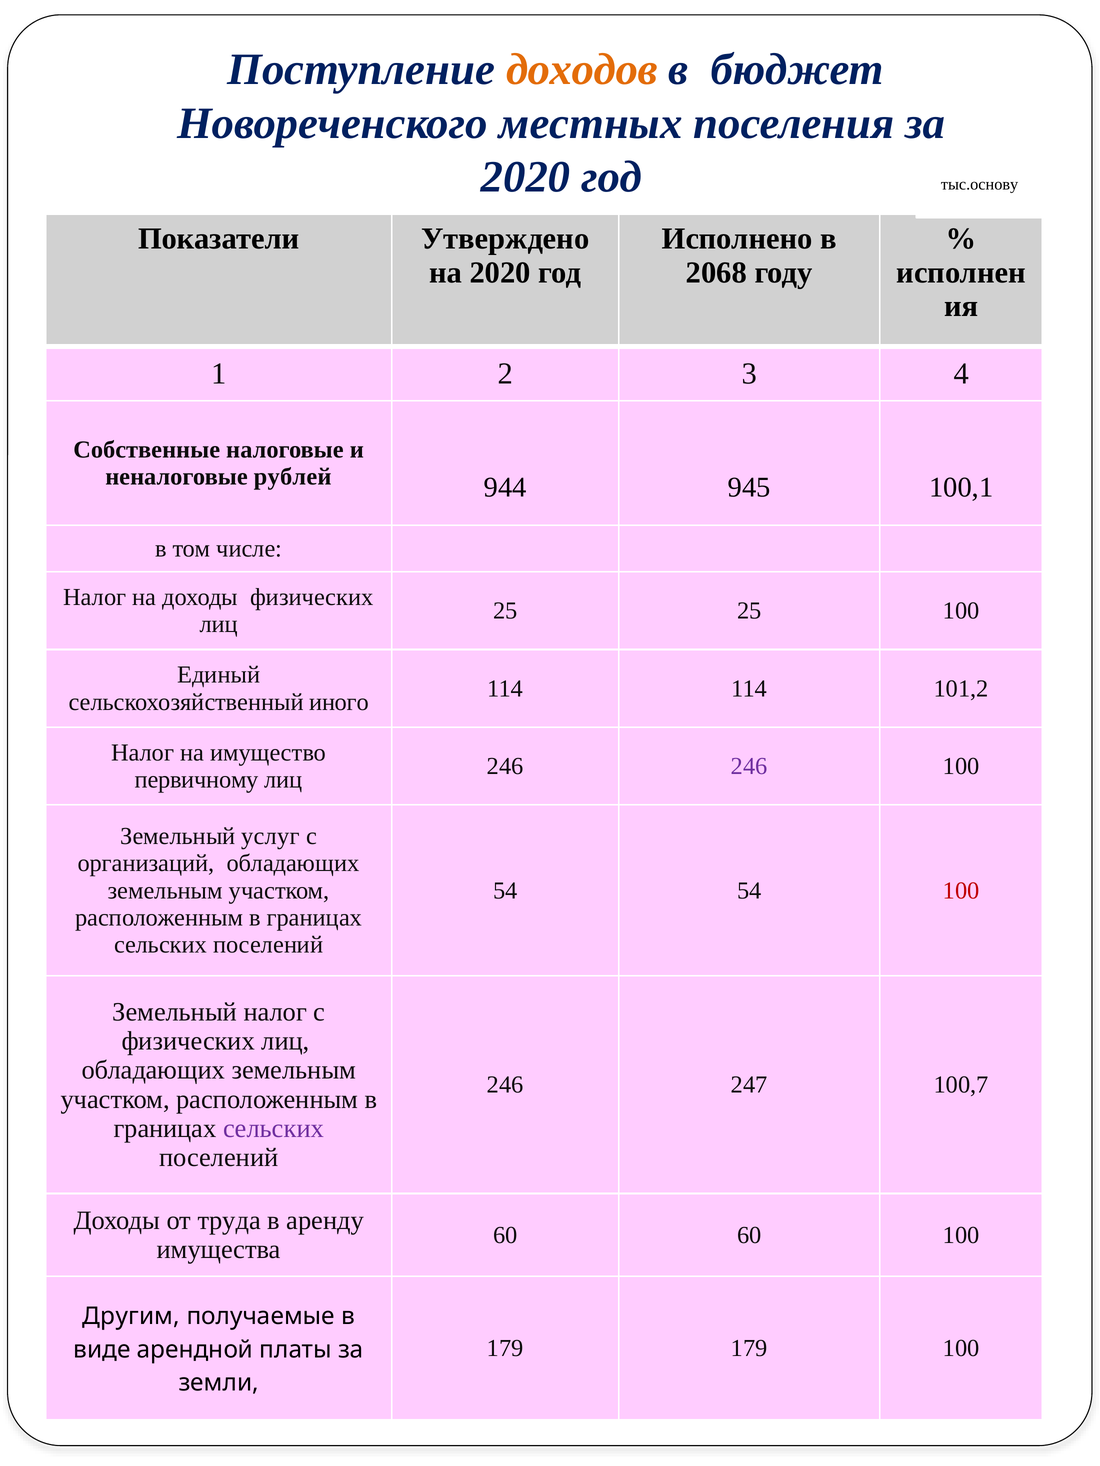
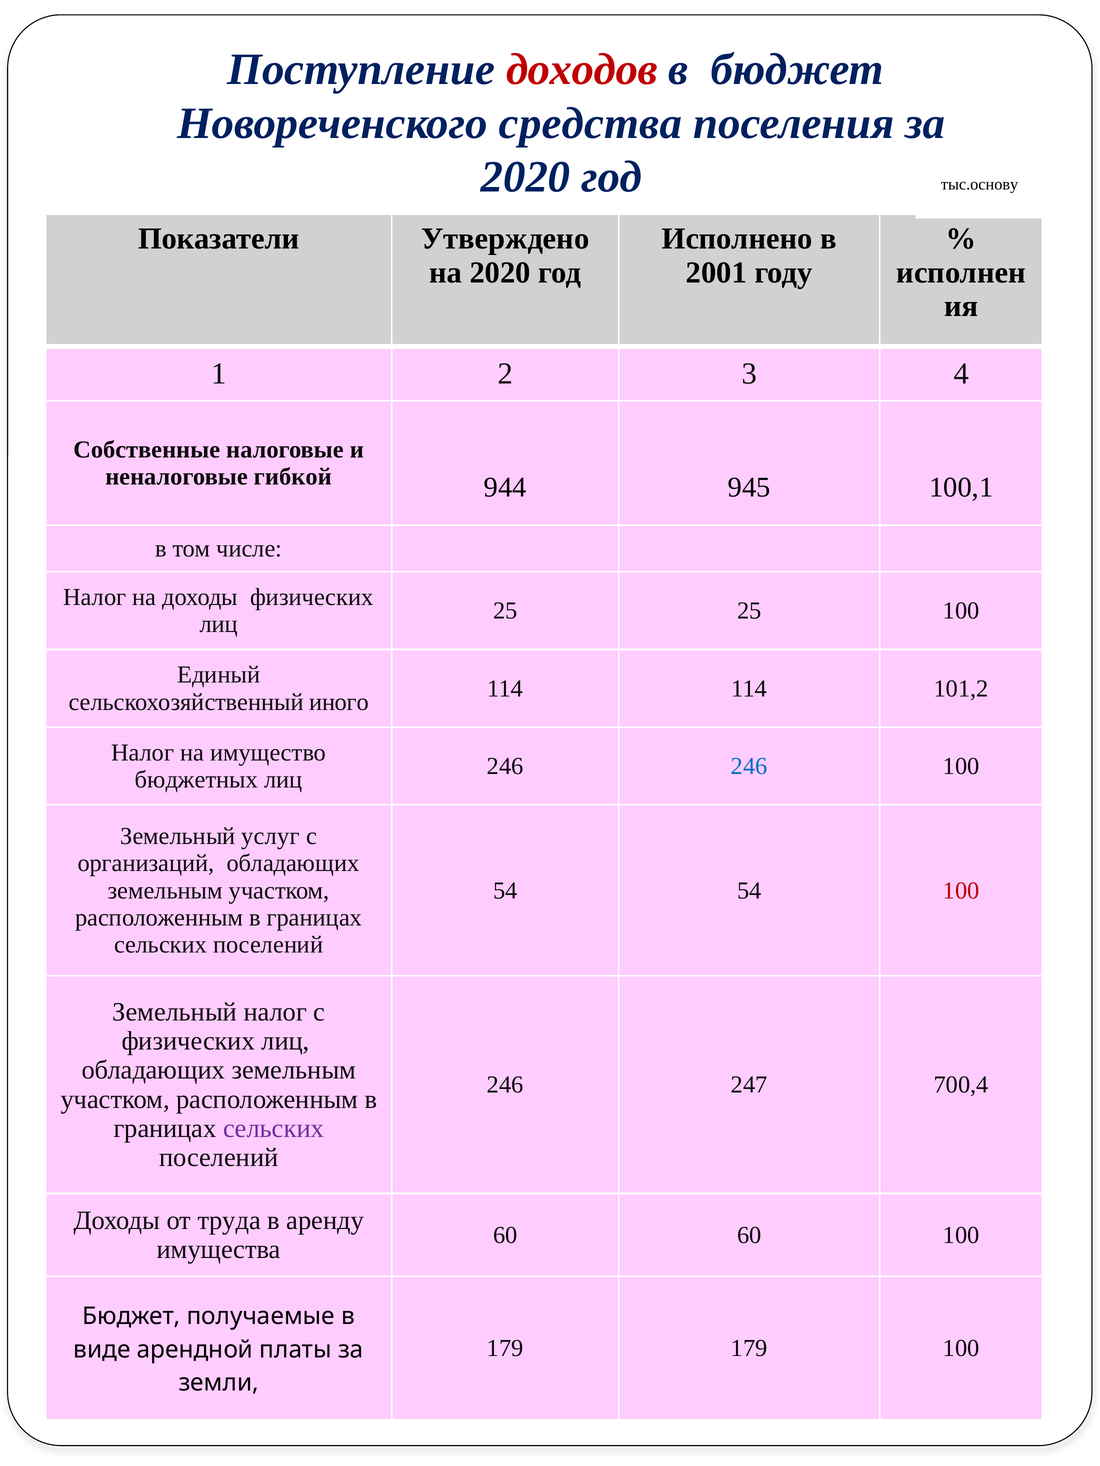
доходов colour: orange -> red (582, 70)
местных: местных -> средства (591, 123)
2068: 2068 -> 2001 (716, 273)
рублей: рублей -> гибкой (293, 477)
246 colour: purple -> blue (749, 767)
первичному: первичному -> бюджетных (196, 780)
100,7: 100,7 -> 700,4 (961, 1085)
Другим: Другим -> Бюджет (131, 1317)
